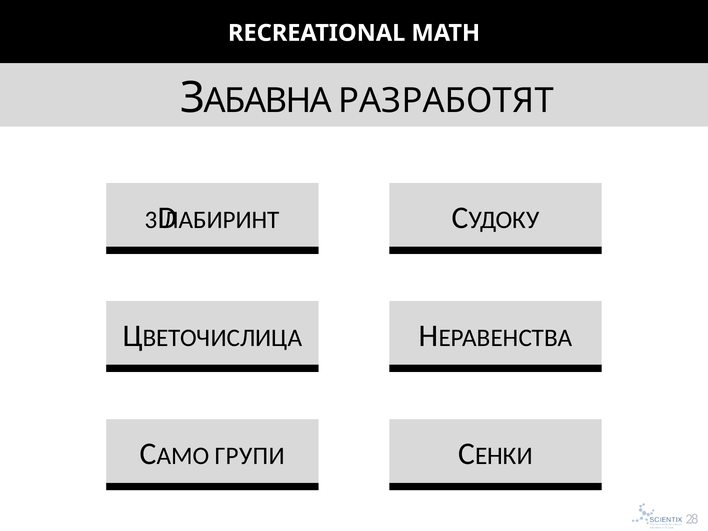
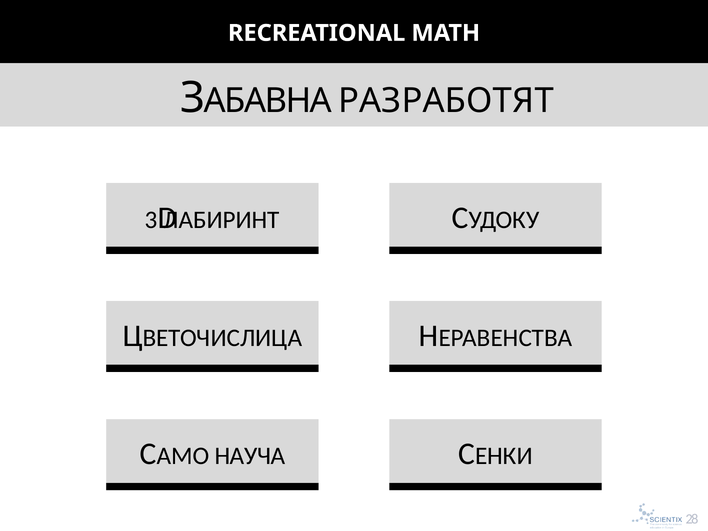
ГРУПИ: ГРУПИ -> НАУЧА (250, 456)
